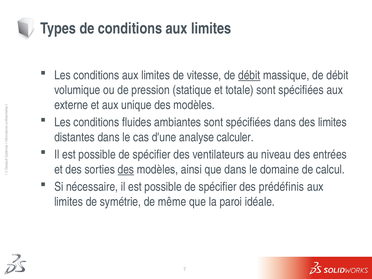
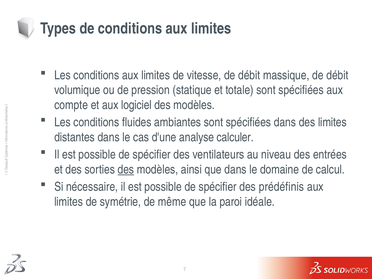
débit underline: present -> none (249, 75)
externe: externe -> compte (71, 105)
unique: unique -> logiciel (136, 105)
